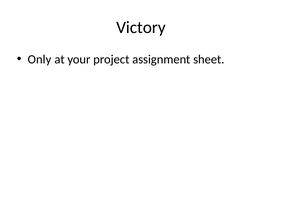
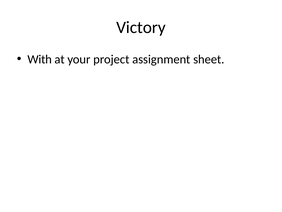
Only: Only -> With (40, 59)
